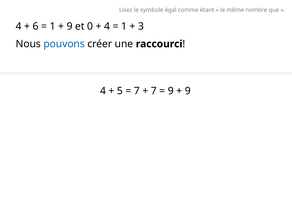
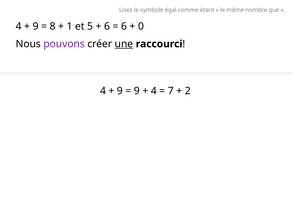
6: 6 -> 9 (36, 26)
1: 1 -> 8 (53, 26)
9: 9 -> 1 (70, 26)
0: 0 -> 5 (90, 26)
4: 4 -> 6 (107, 26)
1: 1 -> 6 (124, 26)
3: 3 -> 0 (141, 26)
pouvons colour: blue -> purple (64, 44)
une underline: none -> present (124, 44)
5: 5 -> 9 (120, 91)
7: 7 -> 9 (137, 91)
7: 7 -> 4 (154, 91)
9: 9 -> 7 (171, 91)
9: 9 -> 2 (188, 91)
